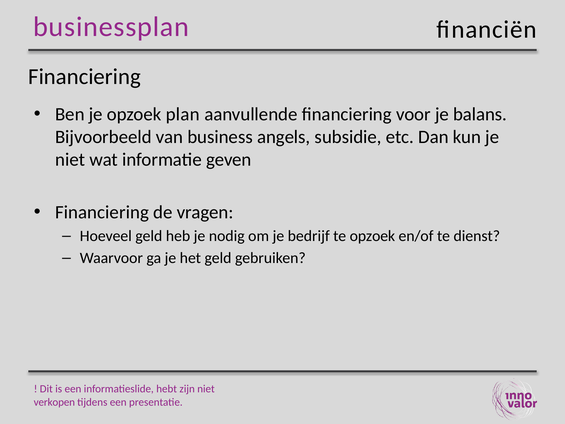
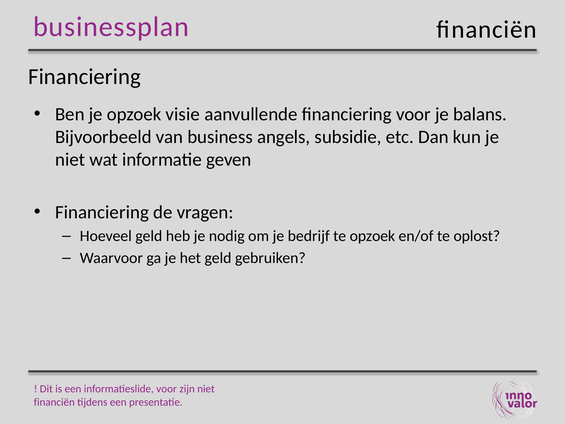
plan: plan -> visie (183, 114)
dienst: dienst -> oplost (477, 236)
informatieslide hebt: hebt -> voor (167, 389)
verkopen: verkopen -> financiën (54, 402)
